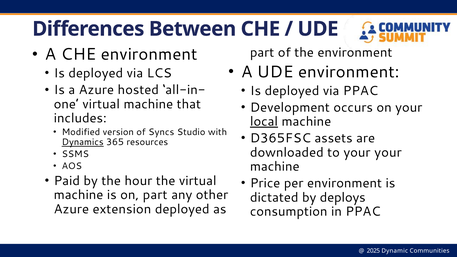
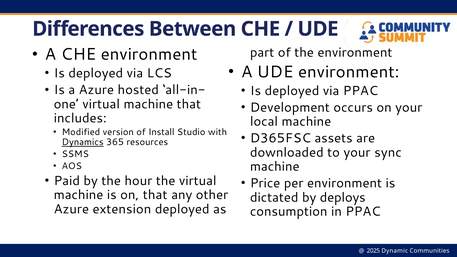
local underline: present -> none (264, 122)
Syncs: Syncs -> Install (161, 132)
your your: your -> sync (388, 152)
on part: part -> that (155, 195)
